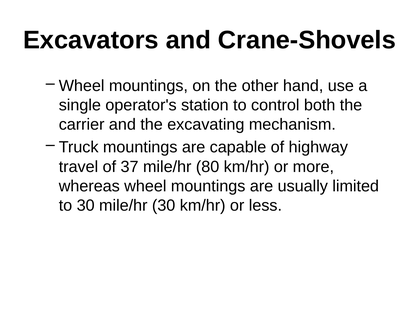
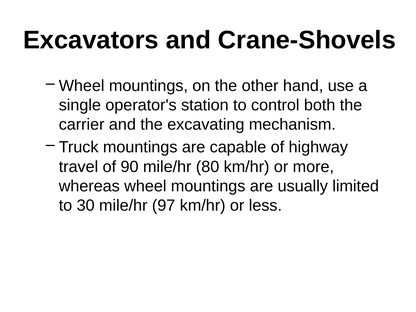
37: 37 -> 90 (130, 167)
mile/hr 30: 30 -> 97 (164, 206)
